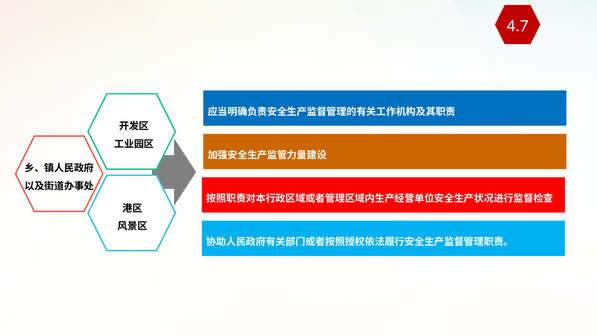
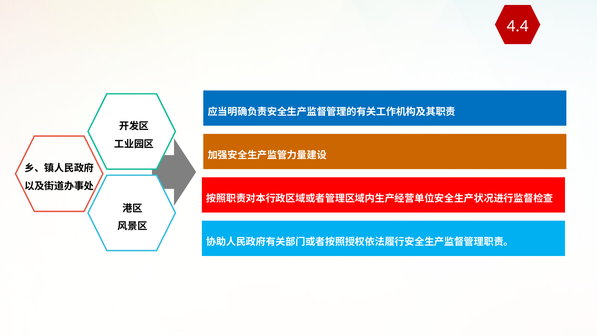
4.7: 4.7 -> 4.4 (518, 26)
